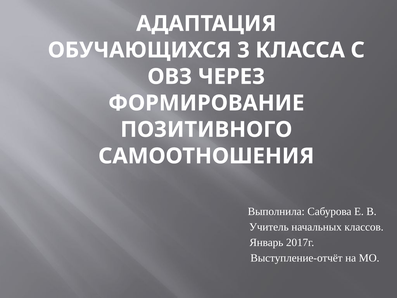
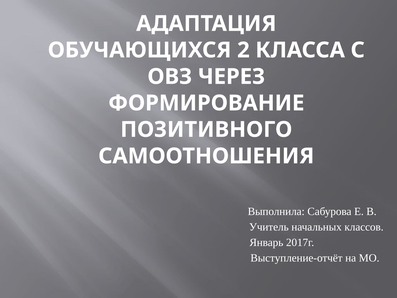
3: 3 -> 2 (243, 50)
